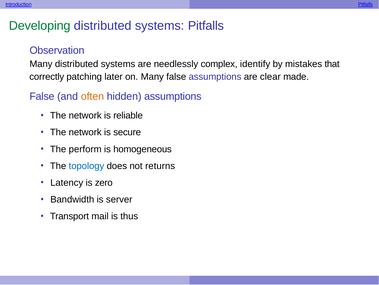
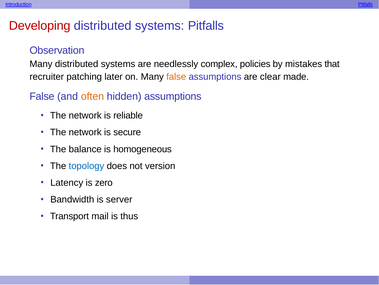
Developing colour: green -> red (40, 26)
identify: identify -> policies (255, 64)
correctly: correctly -> recruiter (47, 77)
false colour: black -> orange (176, 77)
perform: perform -> balance (85, 149)
returns: returns -> version (160, 166)
